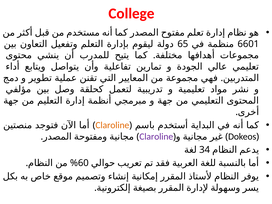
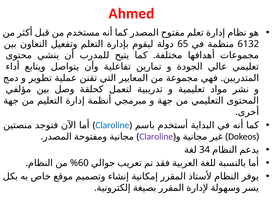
College: College -> Ahmed (131, 13)
6601: 6601 -> 6132 (248, 44)
Claroline colour: orange -> blue (112, 125)
